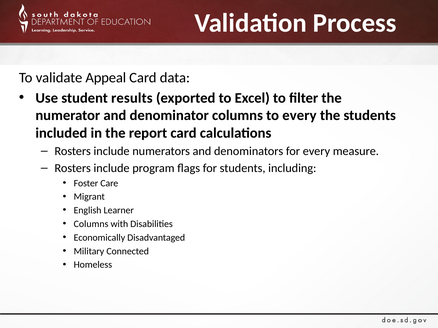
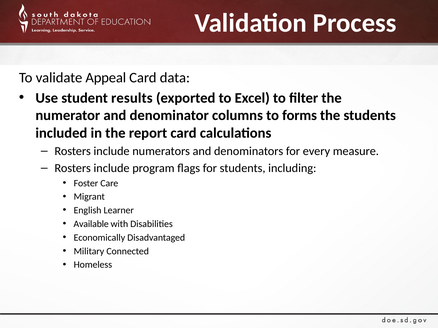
to every: every -> forms (300, 116)
Columns: Columns -> Available (91, 224)
